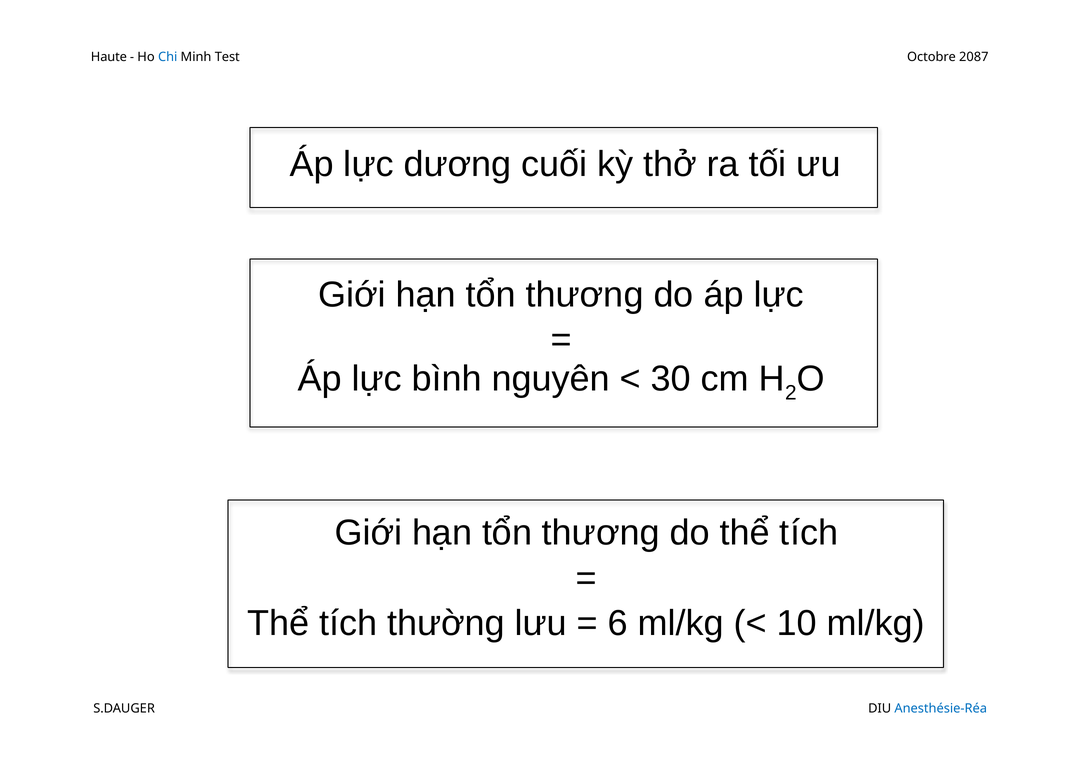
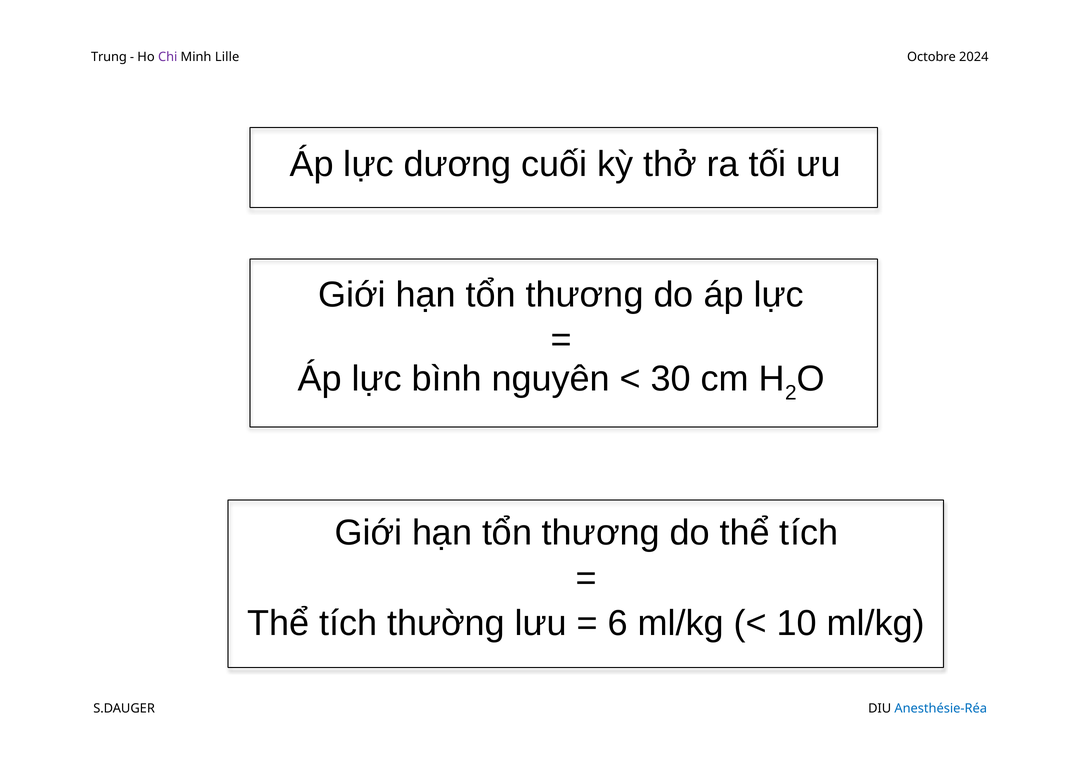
Haute: Haute -> Trung (109, 57)
Chi colour: blue -> purple (168, 57)
Test: Test -> Lille (227, 57)
2087: 2087 -> 2024 (974, 57)
